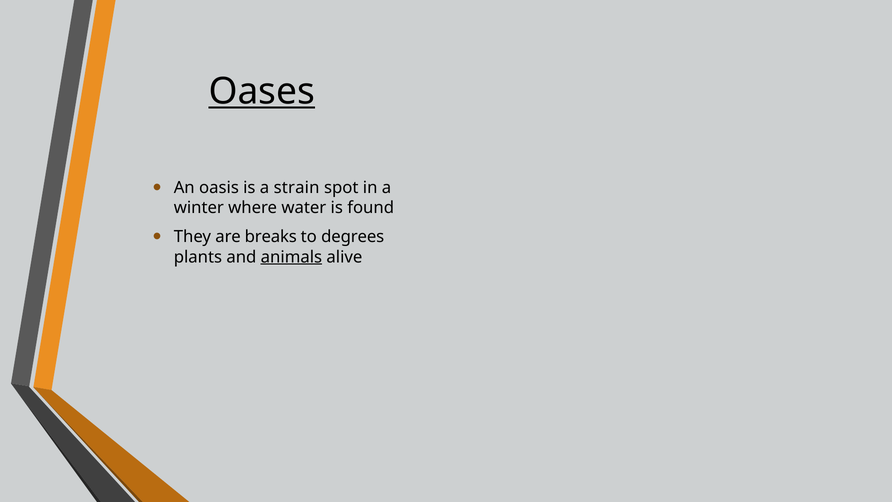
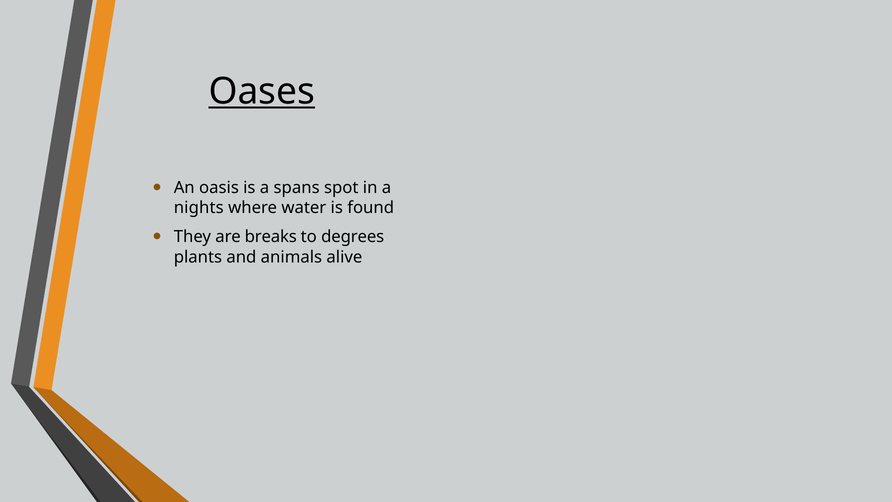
strain: strain -> spans (297, 188)
winter: winter -> nights (199, 208)
animals underline: present -> none (291, 257)
